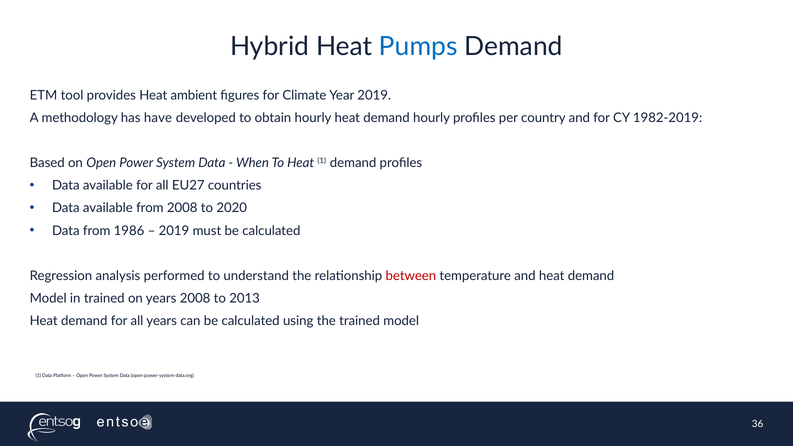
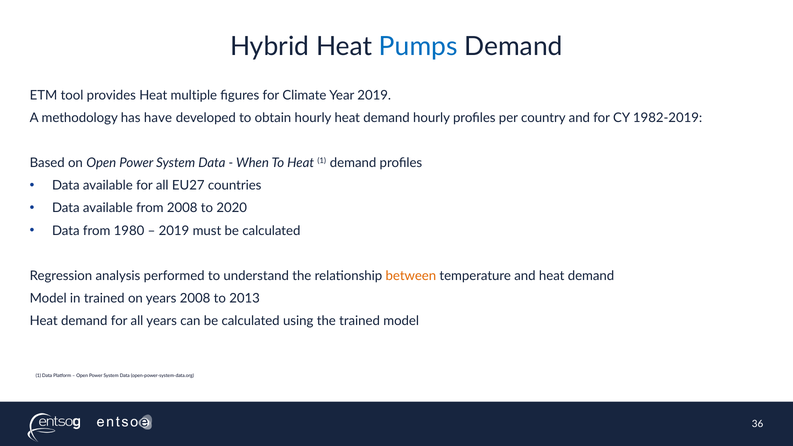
ambient: ambient -> multiple (194, 96)
1986: 1986 -> 1980 (129, 231)
between colour: red -> orange (411, 276)
